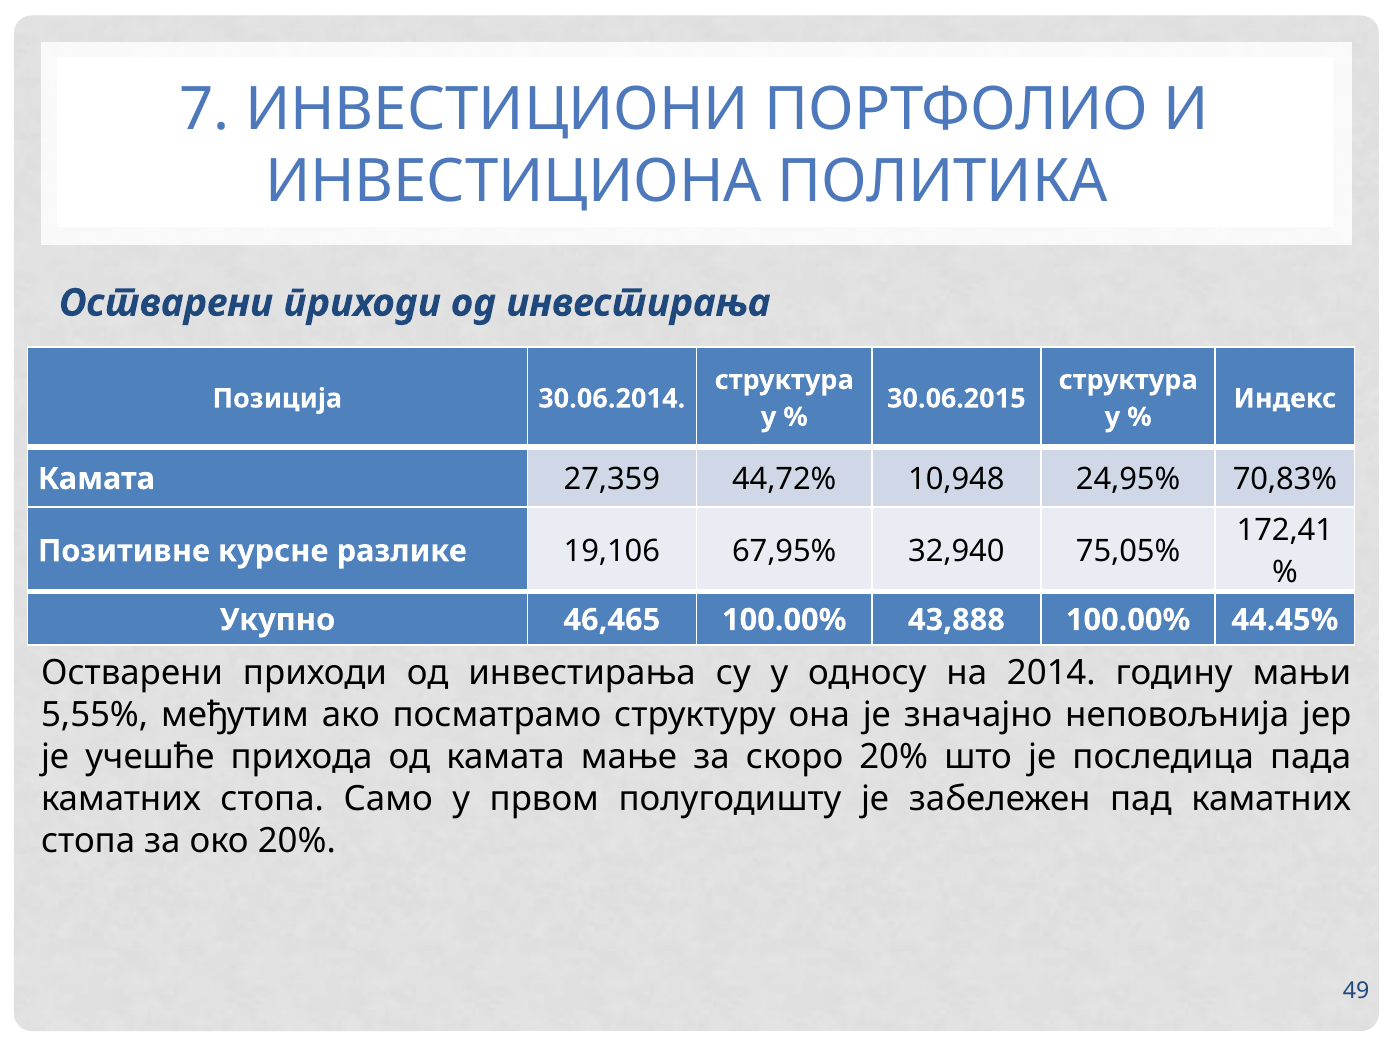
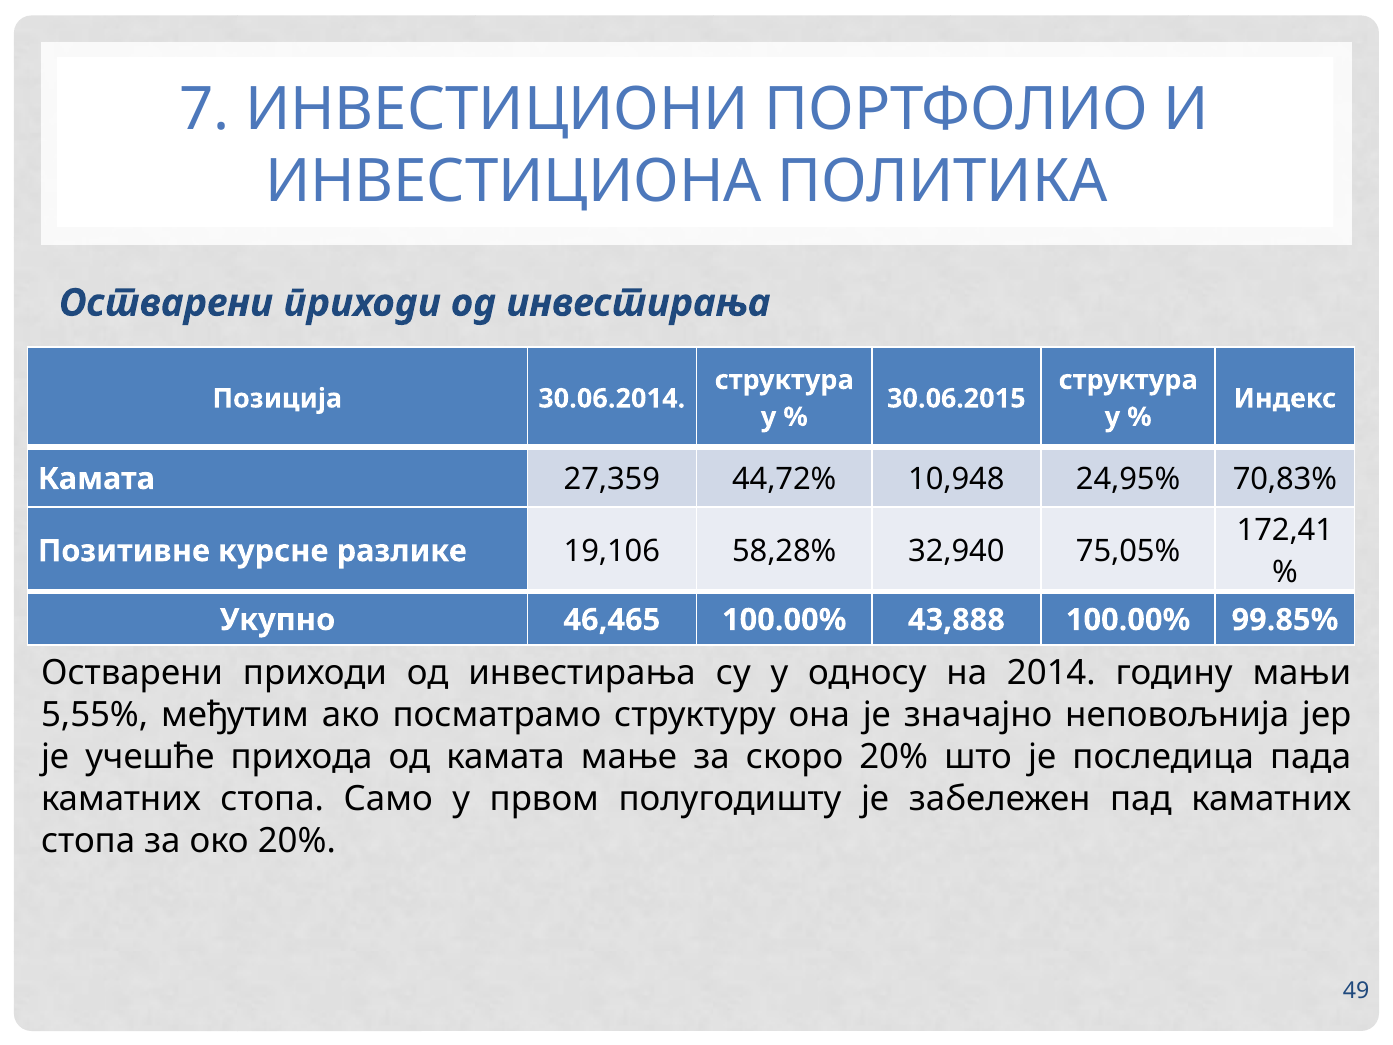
67,95%: 67,95% -> 58,28% (784, 551)
44.45%: 44.45% -> 99.85% (1285, 620)
